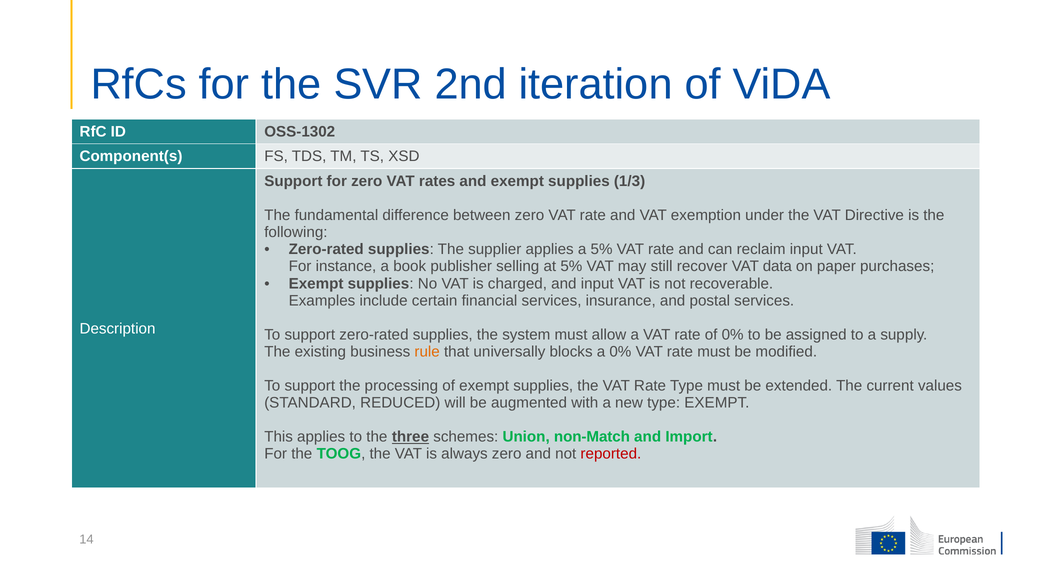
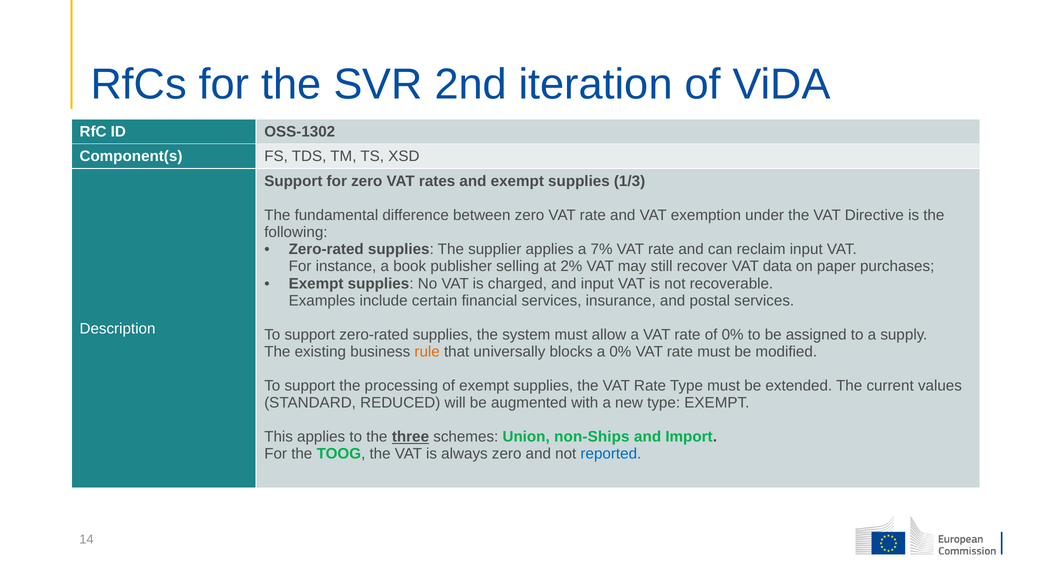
a 5%: 5% -> 7% (602, 249)
at 5%: 5% -> 2% (571, 266)
non-Match: non-Match -> non-Ships (592, 437)
reported colour: red -> blue (611, 454)
